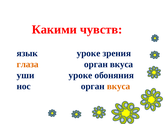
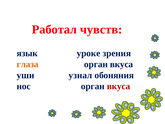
Какими: Какими -> Работал (54, 29)
уши уроке: уроке -> узнал (80, 75)
вкуса colour: orange -> red (119, 86)
